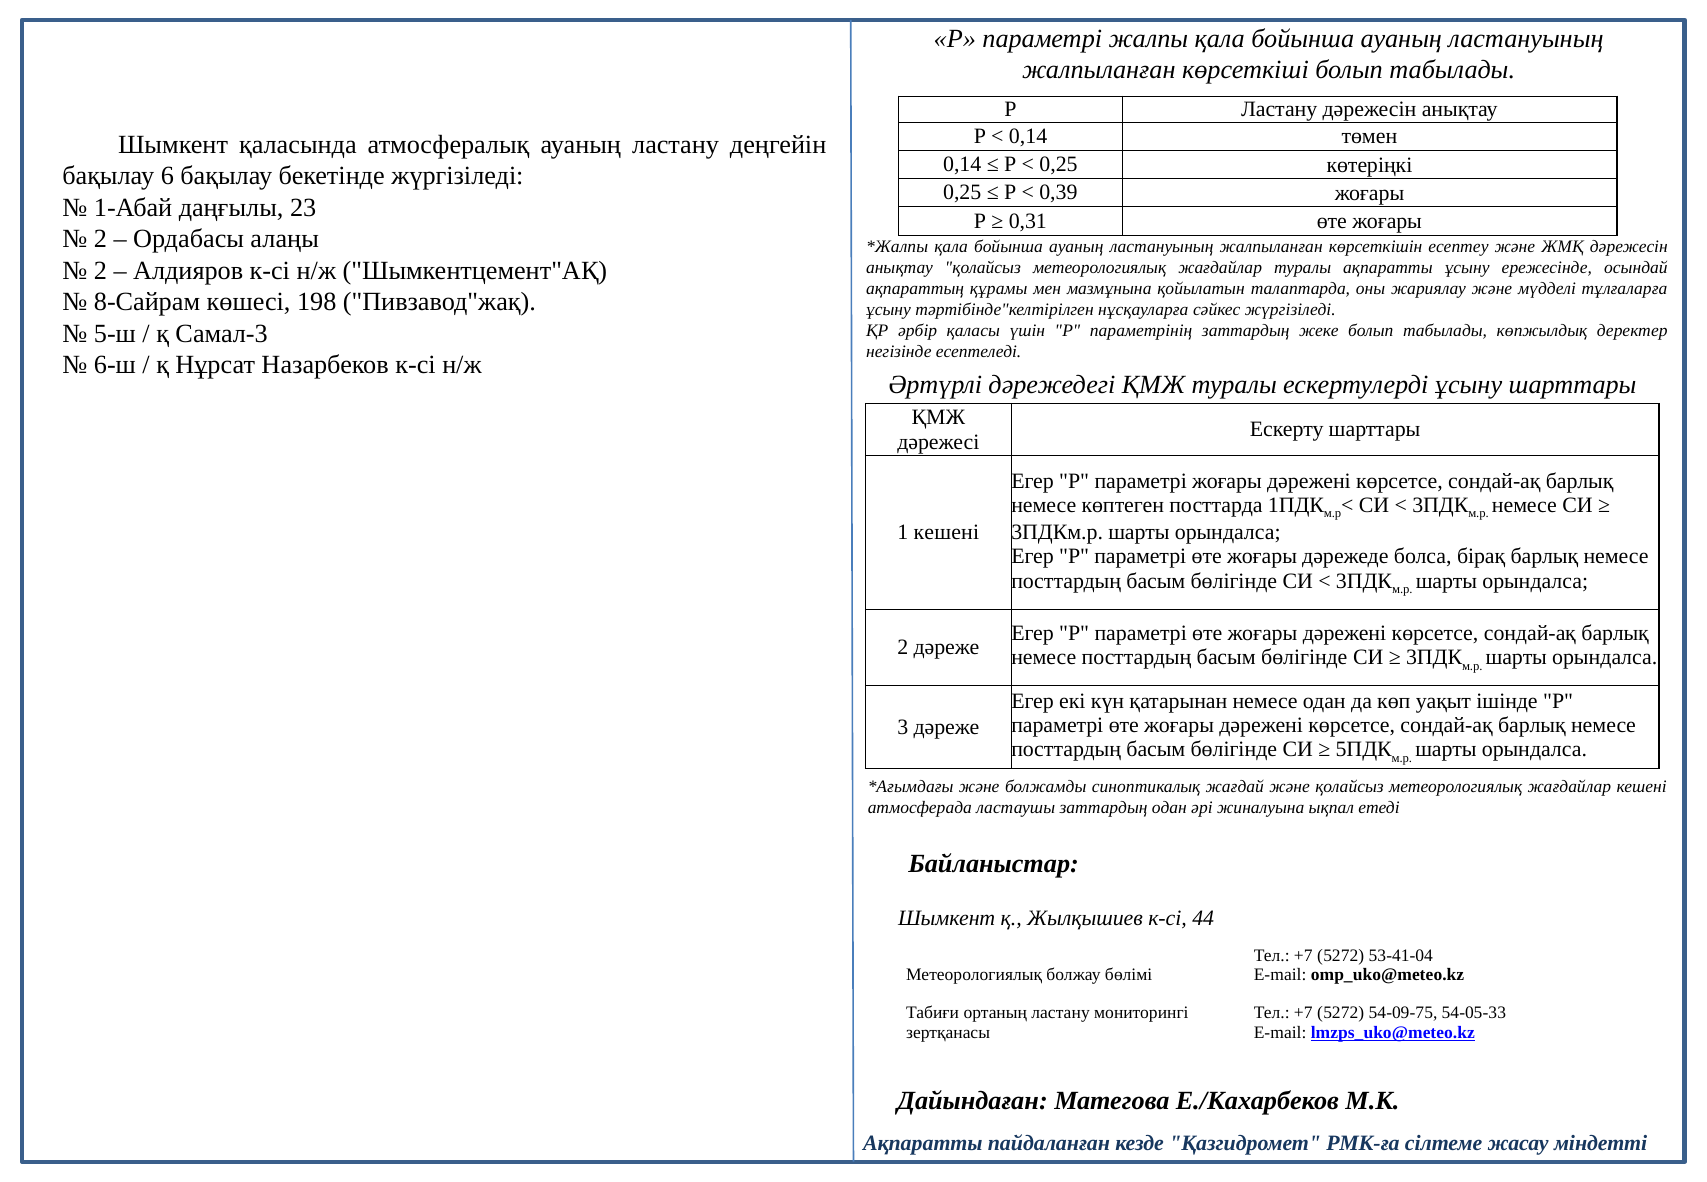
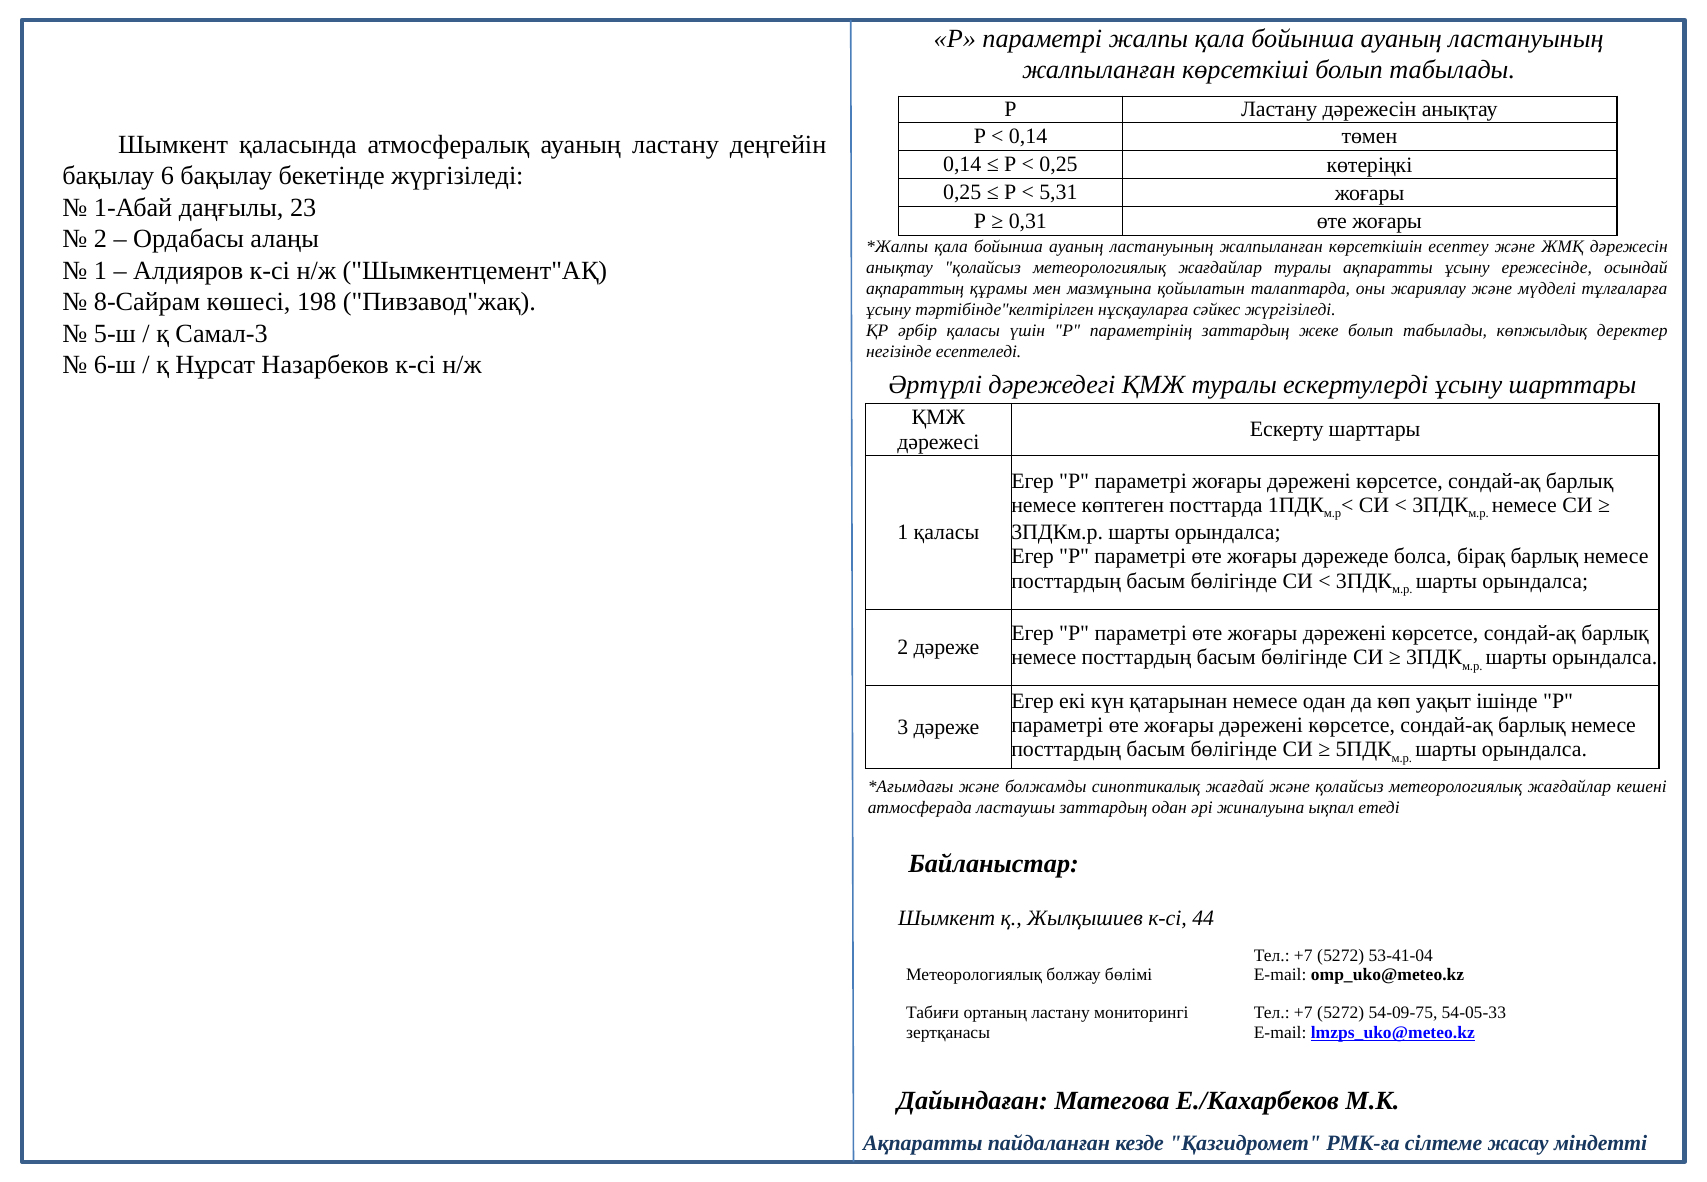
0,39: 0,39 -> 5,31 (1058, 193)
2: 2 -> 1 (100, 271)
1 кешені: кешені -> қаласы (946, 532)
